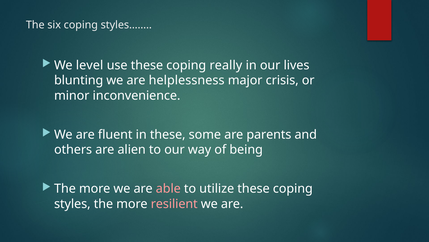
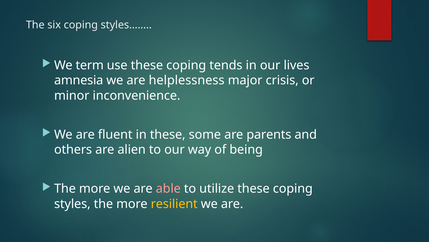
level: level -> term (90, 65)
really: really -> tends (226, 65)
blunting: blunting -> amnesia (79, 80)
resilient colour: pink -> yellow (174, 203)
